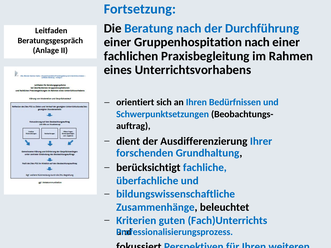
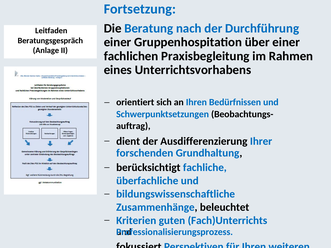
Gruppenhospitation nach: nach -> über (257, 42)
